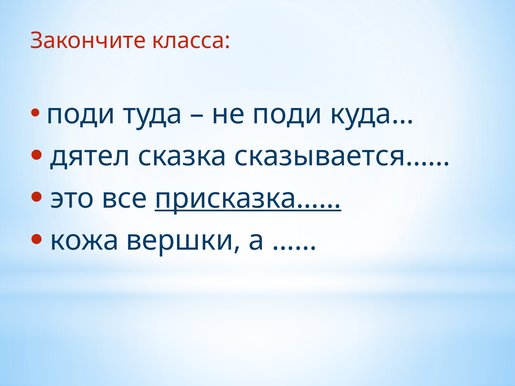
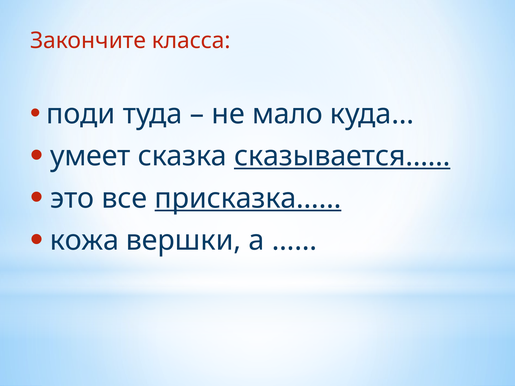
не поди: поди -> мало (287, 114)
дятел: дятел -> умеет (90, 156)
сказывается…… underline: none -> present (342, 156)
